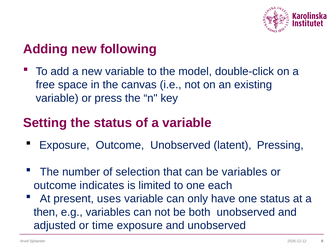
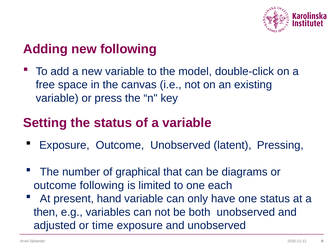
selection: selection -> graphical (138, 172)
be variables: variables -> diagrams (245, 172)
outcome indicates: indicates -> following (102, 186)
uses: uses -> hand (109, 199)
